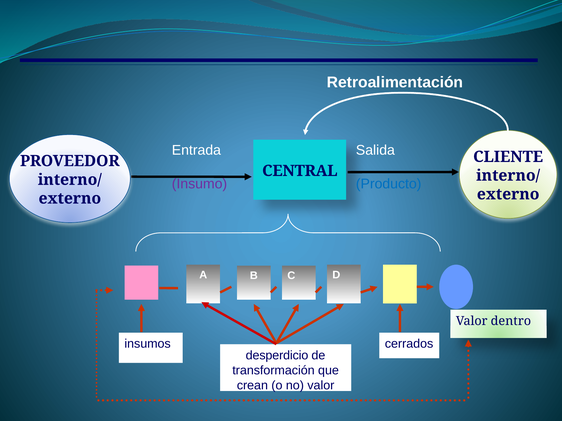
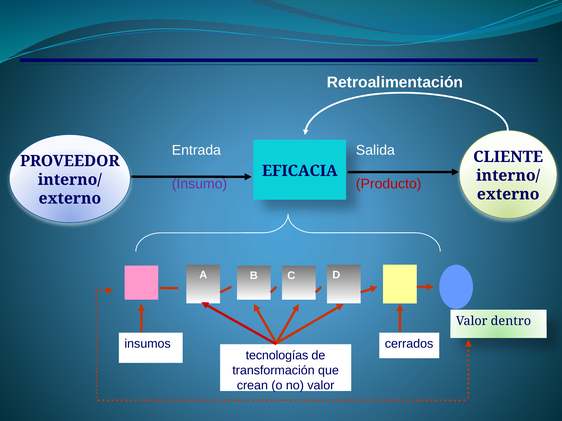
CENTRAL: CENTRAL -> EFICACIA (300, 171)
Producto colour: blue -> red (389, 184)
desperdicio: desperdicio -> tecnologías (277, 356)
